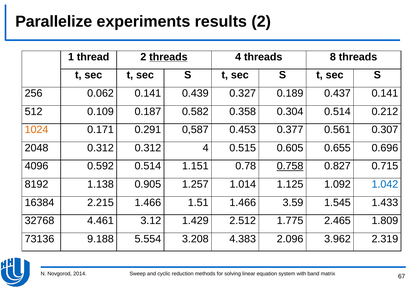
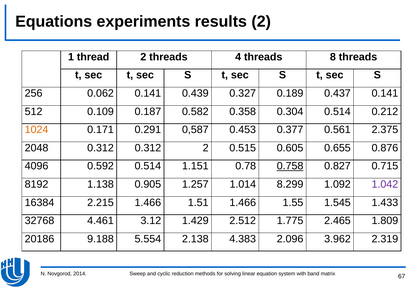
Parallelize: Parallelize -> Equations (54, 22)
threads underline: present -> none (168, 57)
0.307: 0.307 -> 2.375 (385, 130)
0.312 4: 4 -> 2 (206, 148)
0.696: 0.696 -> 0.876 (385, 148)
1.125: 1.125 -> 8.299 (290, 184)
1.042 colour: blue -> purple (385, 184)
3.59: 3.59 -> 1.55 (293, 202)
73136: 73136 -> 20186 (40, 239)
3.208: 3.208 -> 2.138 (195, 239)
